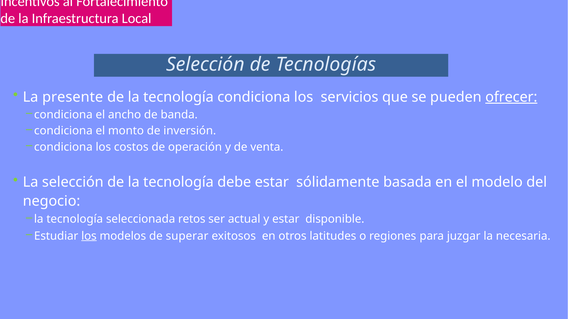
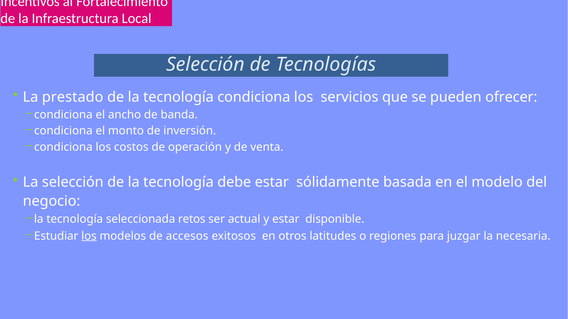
presente: presente -> prestado (73, 97)
ofrecer underline: present -> none (511, 97)
superar: superar -> accesos (187, 236)
